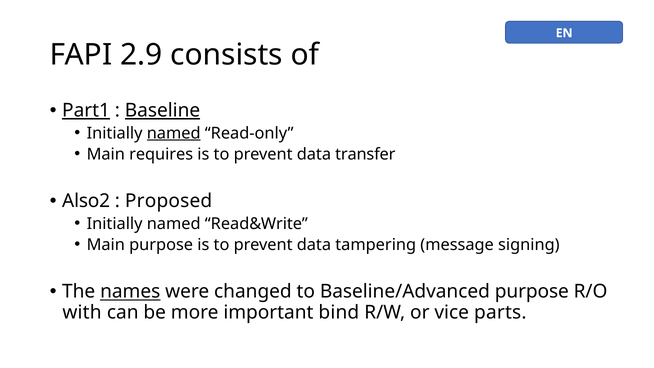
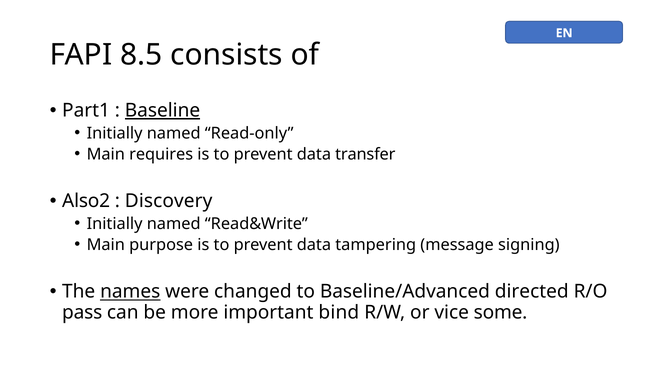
2.9: 2.9 -> 8.5 (141, 55)
Part1 underline: present -> none (86, 111)
named underline: present -> none (174, 133)
Proposed: Proposed -> Discovery (169, 201)
Baseline/Advanced purpose: purpose -> directed (532, 292)
with: with -> pass (82, 312)
parts: parts -> some (501, 312)
